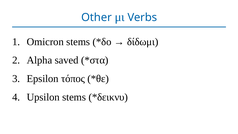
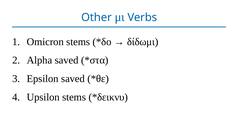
Epsilon τόπος: τόπος -> saved (73, 79)
